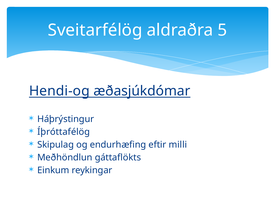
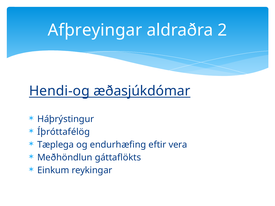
Sveitarfélög: Sveitarfélög -> Afþreyingar (95, 30)
5: 5 -> 2 (222, 30)
Skipulag: Skipulag -> Tæplega (56, 145)
milli: milli -> vera (178, 145)
